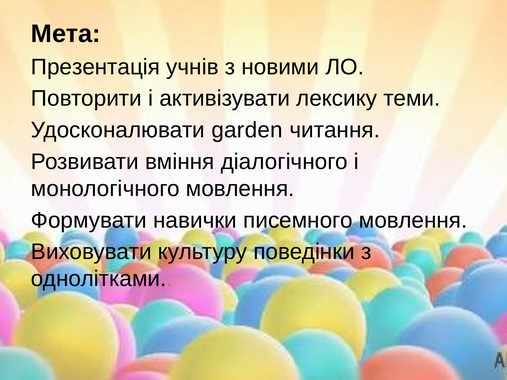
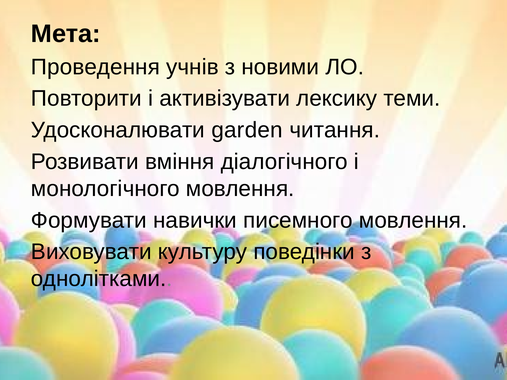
Презентація: Презентація -> Проведення (95, 67)
